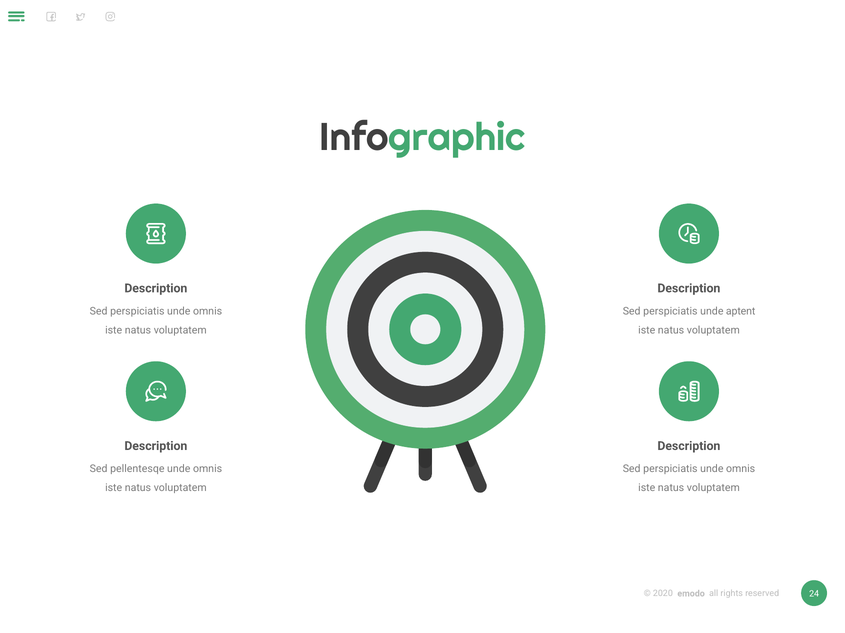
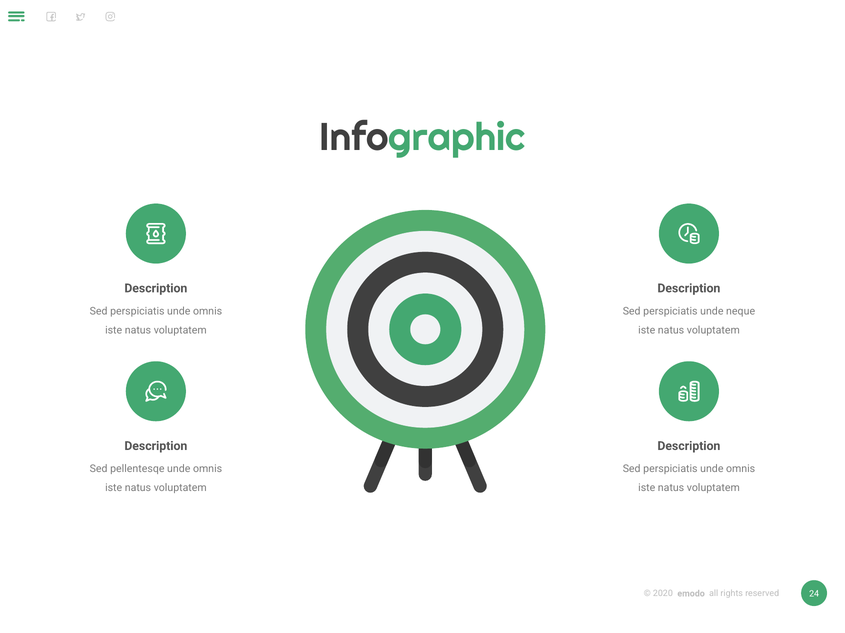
aptent: aptent -> neque (741, 311)
